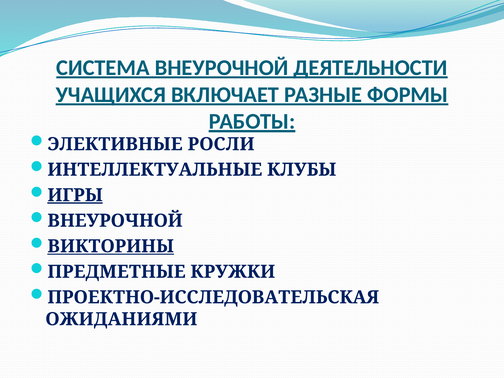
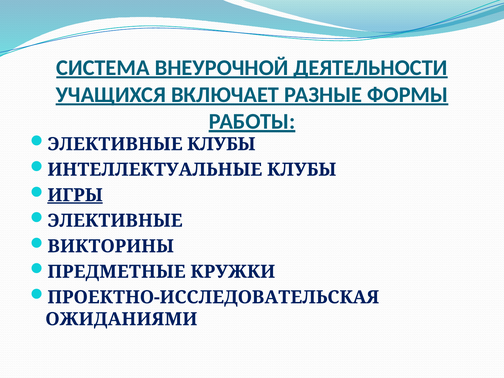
ЭЛЕКТИВНЫЕ РОСЛИ: РОСЛИ -> КЛУБЫ (221, 144)
ВНЕУРОЧНОЙ: ВНЕУРОЧНОЙ -> ЭЛЕКТИВНЫЕ (115, 221)
ВИКТОРИНЫ underline: present -> none (111, 246)
